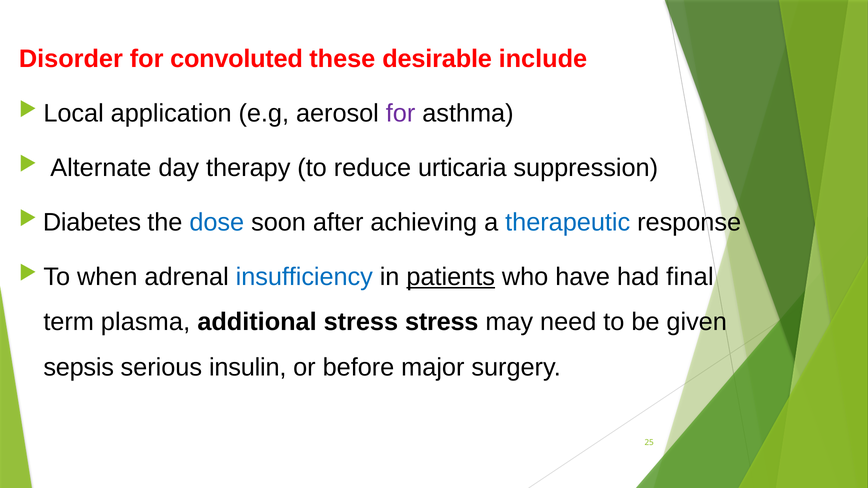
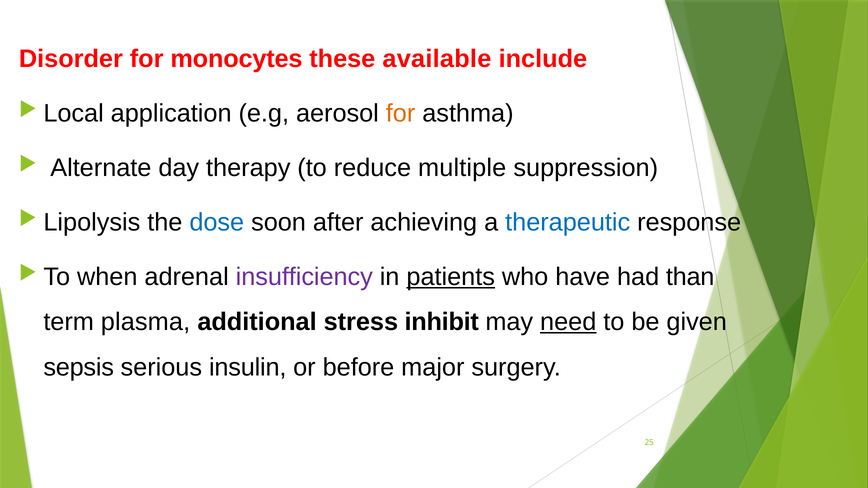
convoluted: convoluted -> monocytes (236, 59)
desirable: desirable -> available (437, 59)
for colour: purple -> orange (401, 113)
urticaria: urticaria -> multiple (462, 168)
Diabetes: Diabetes -> Lipolysis (92, 222)
insufficiency colour: blue -> purple (304, 277)
final: final -> than (690, 277)
stress stress: stress -> inhibit (442, 322)
need underline: none -> present (568, 322)
